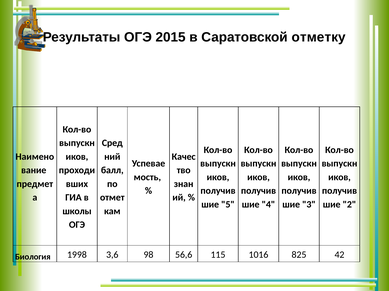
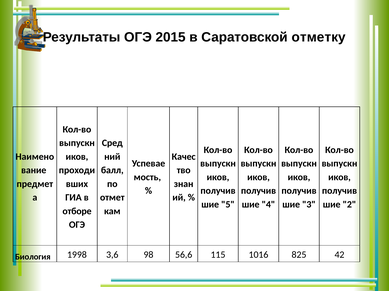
школы: школы -> отборе (77, 212)
